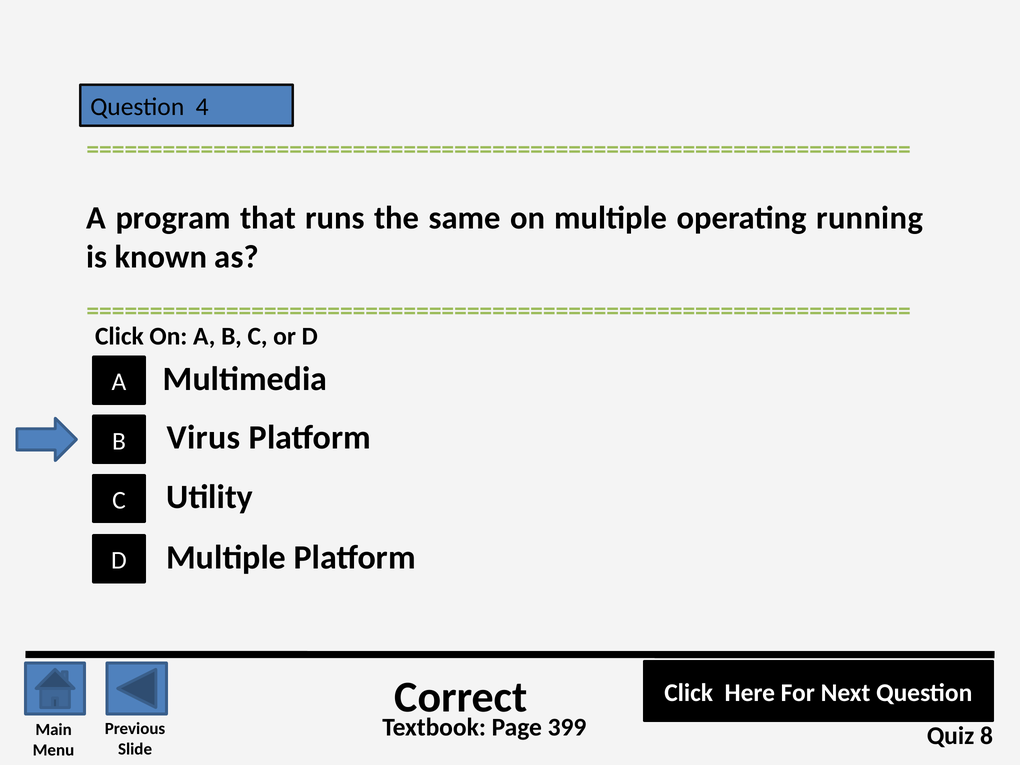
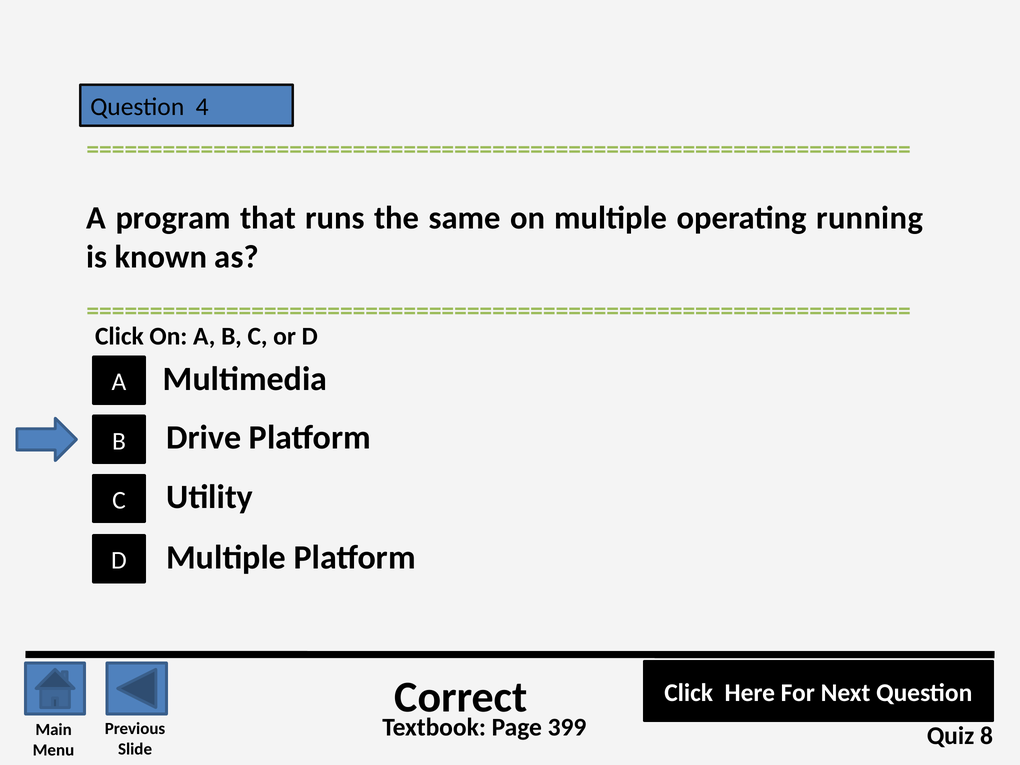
Virus: Virus -> Drive (204, 437)
